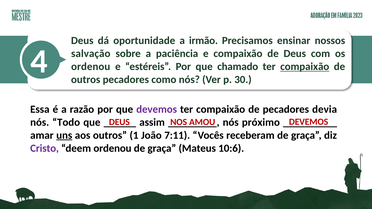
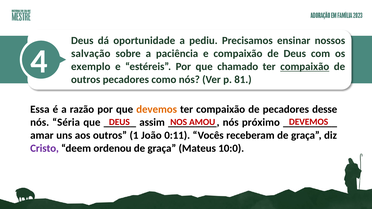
irmão: irmão -> pediu (203, 41)
ordenou: ordenou -> exemplo (91, 67)
30: 30 -> 81 (243, 80)
devemos colour: purple -> orange (157, 109)
devia: devia -> desse (325, 109)
Todo: Todo -> Séria (66, 122)
uns underline: present -> none (64, 135)
7:11: 7:11 -> 0:11 (177, 135)
10:6: 10:6 -> 10:0 (231, 148)
